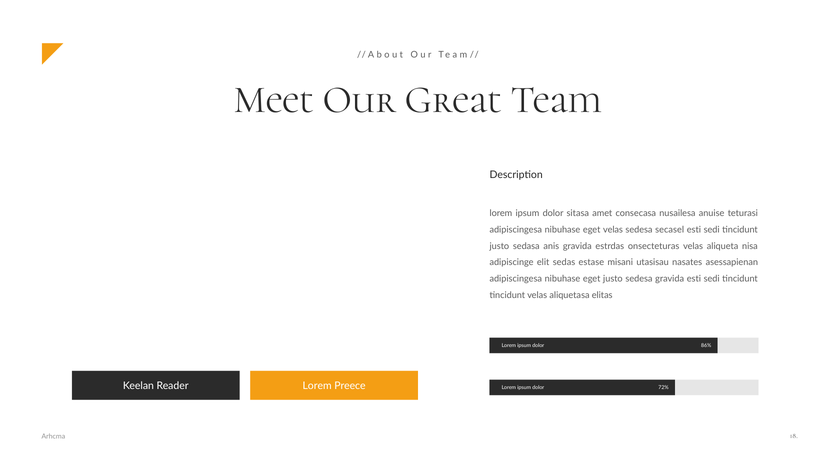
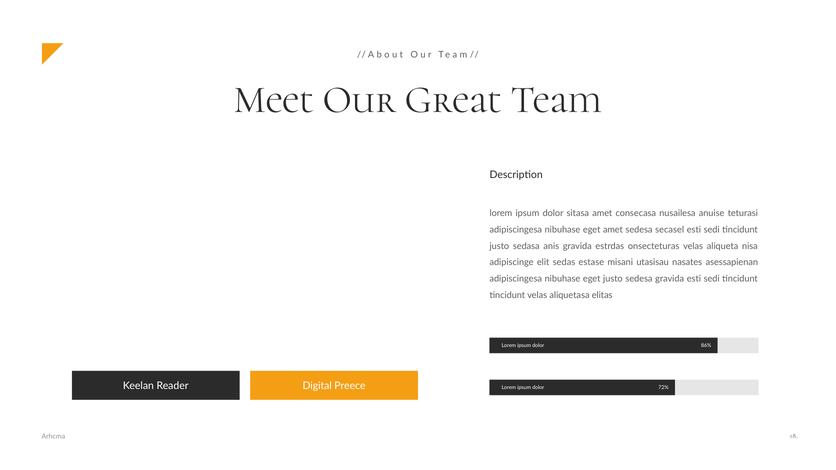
eget velas: velas -> amet (613, 230)
Reader Lorem: Lorem -> Digital (317, 386)
